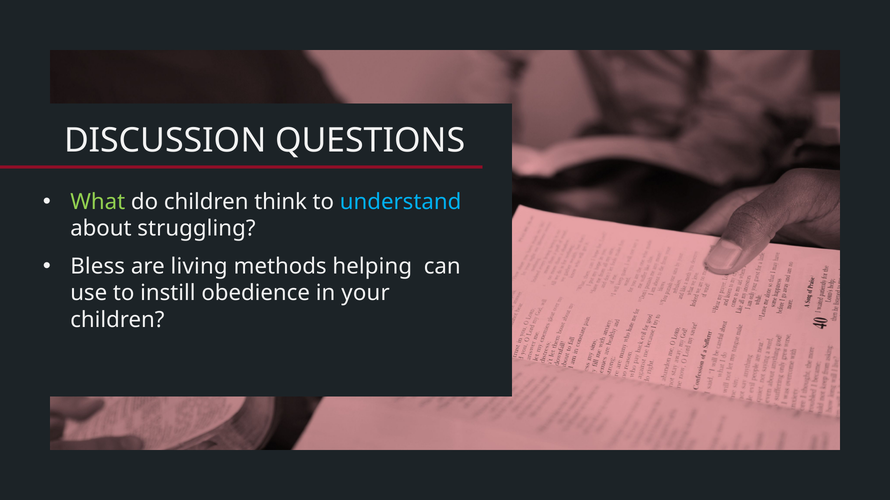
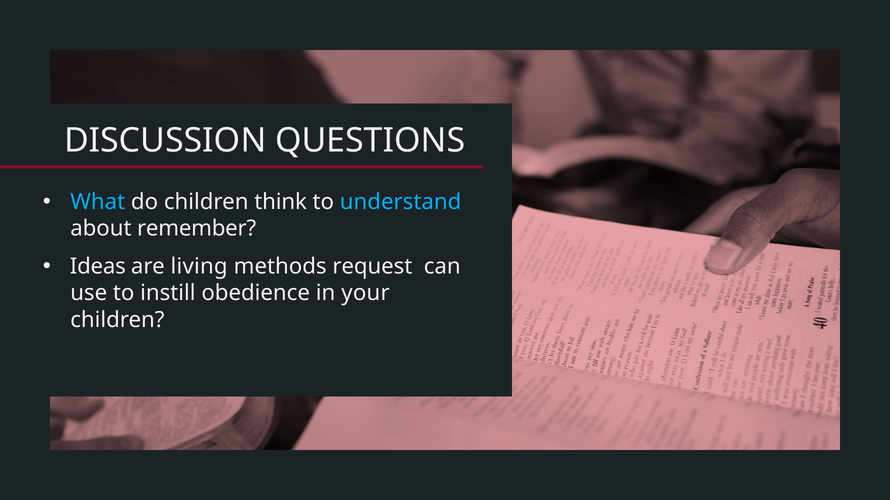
What colour: light green -> light blue (98, 202)
struggling: struggling -> remember (197, 229)
Bless: Bless -> Ideas (98, 267)
helping: helping -> request (372, 267)
